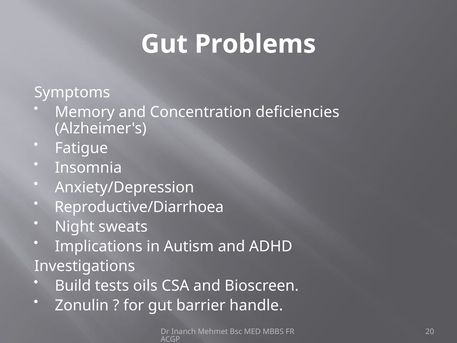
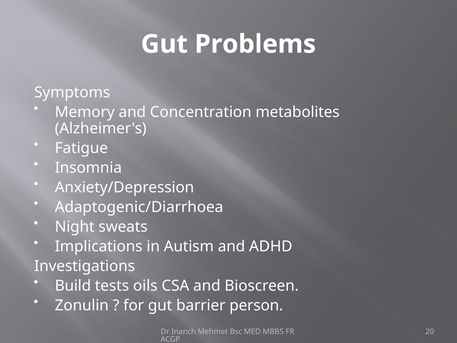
deficiencies: deficiencies -> metabolites (298, 112)
Reproductive/Diarrhoea: Reproductive/Diarrhoea -> Adaptogenic/Diarrhoea (139, 207)
handle: handle -> person (256, 305)
